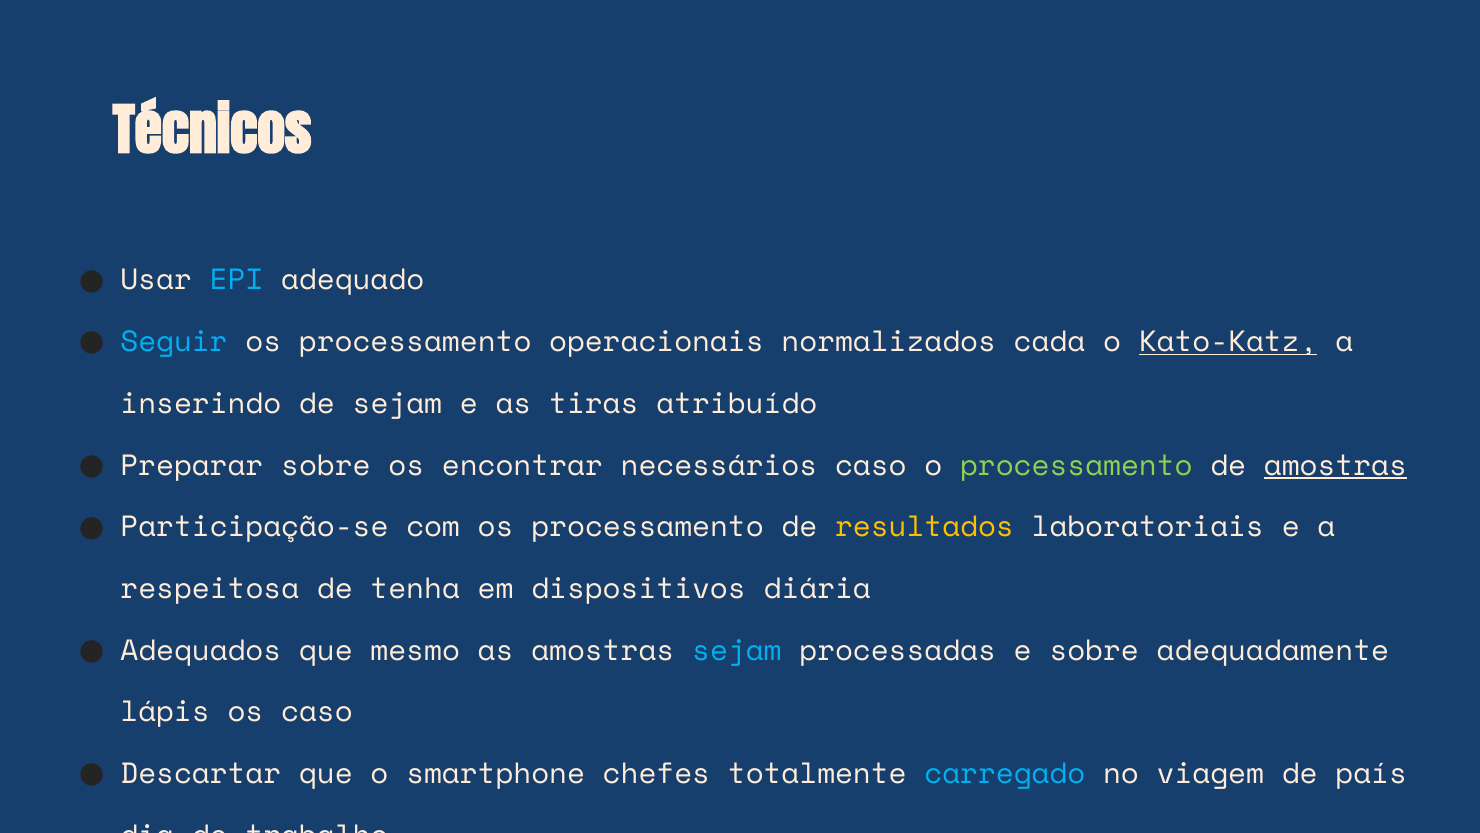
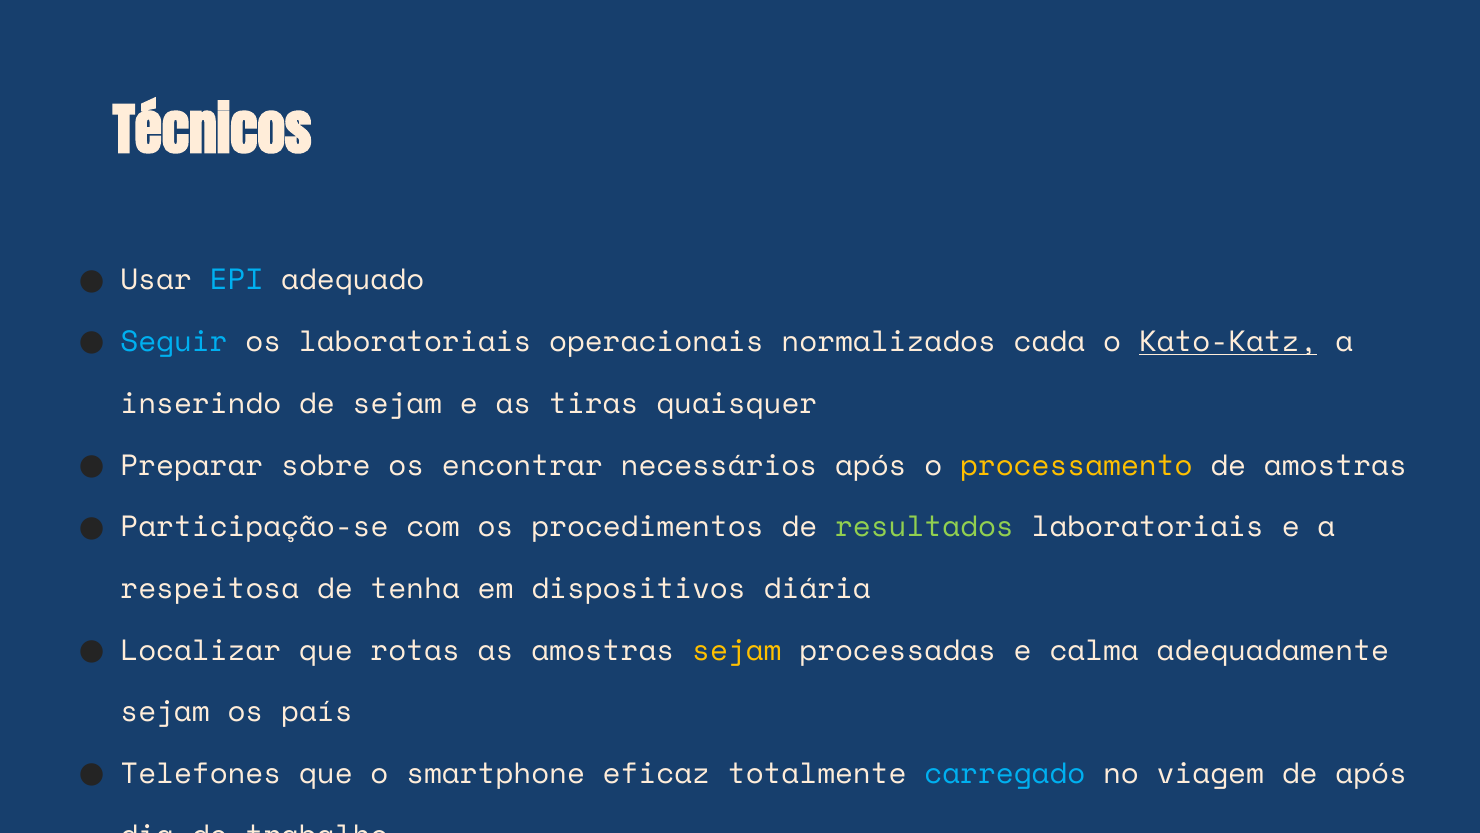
processamento: processamento -> laboratoriais (415, 342)
atribuído: atribuído -> quaisquer (737, 403)
necessários caso: caso -> após (871, 465)
processamento colour: light green -> yellow (1076, 465)
amostras underline: present -> none (1335, 465)
com os processamento: processamento -> procedimentos (648, 527)
resultados colour: yellow -> light green (924, 527)
Adequados: Adequados -> Localizar (201, 650)
mesmo: mesmo -> rotas (415, 650)
sejam colour: light blue -> yellow (737, 650)
e sobre: sobre -> calma (1094, 650)
lápis: lápis -> sejam (165, 712)
os caso: caso -> país (317, 712)
Descartar: Descartar -> Telefones (201, 773)
chefes: chefes -> eficaz (656, 773)
de país: país -> após (1371, 773)
